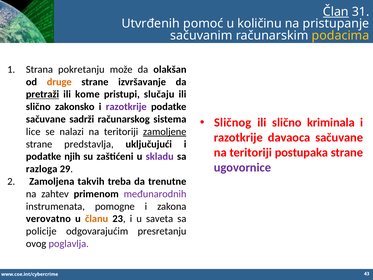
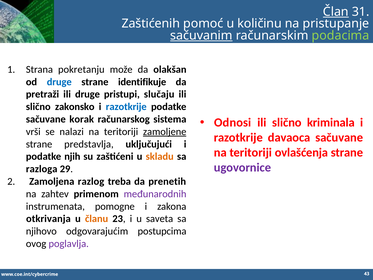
Utvrđenih: Utvrđenih -> Zaštićenih (151, 24)
sačuvanim underline: none -> present (201, 36)
podacima colour: yellow -> light green (341, 36)
druge colour: orange -> blue (59, 82)
izvršavanje: izvršavanje -> identifikuje (142, 82)
pretraži underline: present -> none (43, 94)
ili kome: kome -> druge (87, 94)
razotkrije colour: purple -> blue (126, 107)
sadrži: sadrži -> korak (82, 119)
Sličnog: Sličnog -> Odnosi (233, 123)
lice: lice -> vrši (33, 132)
postupaka: postupaka -> ovlašćenja (301, 152)
skladu colour: purple -> orange (160, 156)
takvih: takvih -> razlog (91, 181)
trenutne: trenutne -> prenetih (167, 181)
verovatno: verovatno -> otkrivanja (48, 219)
policije: policije -> njihovo (41, 231)
presretanju: presretanju -> postupcima (162, 231)
